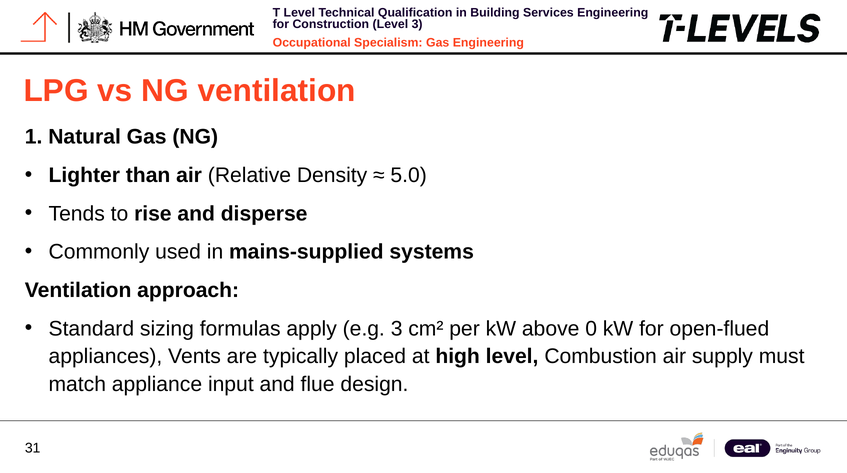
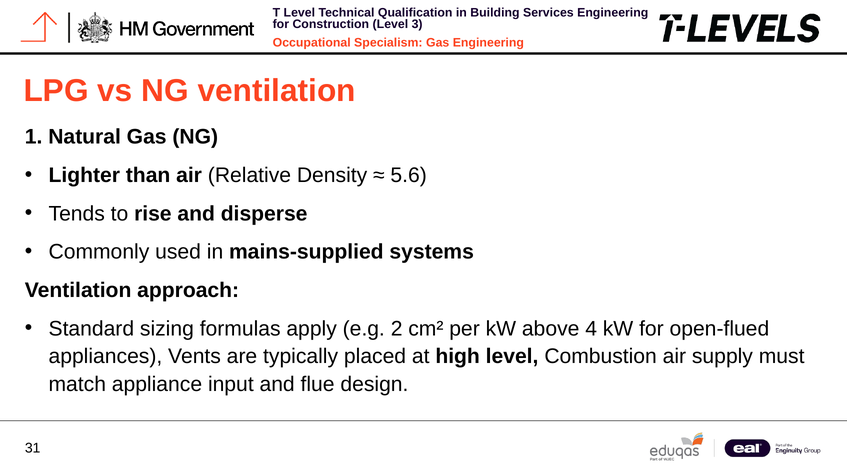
5.0: 5.0 -> 5.6 (409, 175)
e.g 3: 3 -> 2 (397, 329)
0: 0 -> 4 (591, 329)
